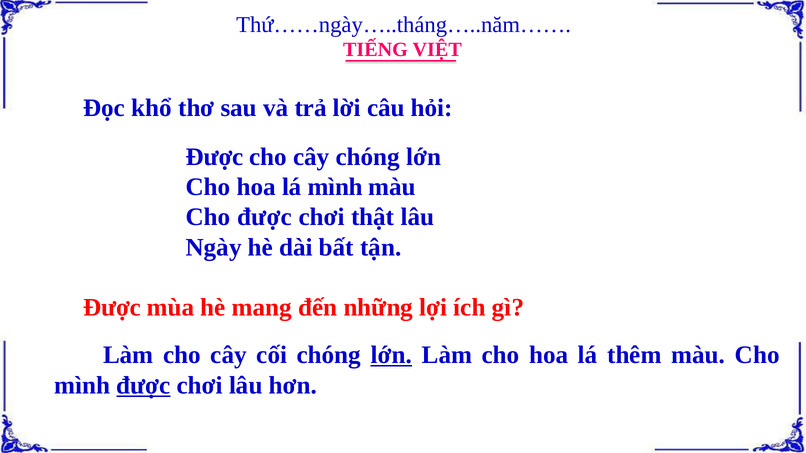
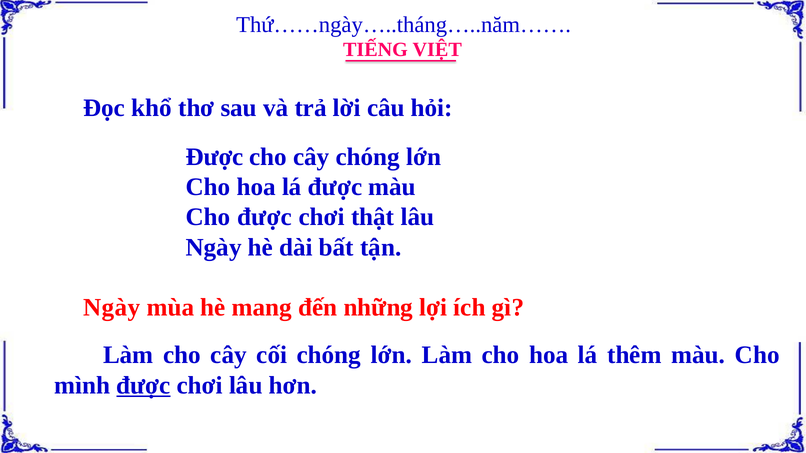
lá mình: mình -> được (335, 187)
Được: Được -> Ngày (112, 307)
lớn underline: present -> none (391, 355)
